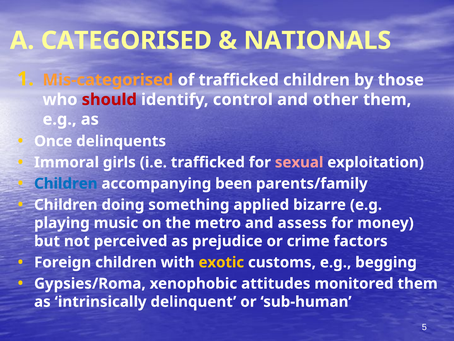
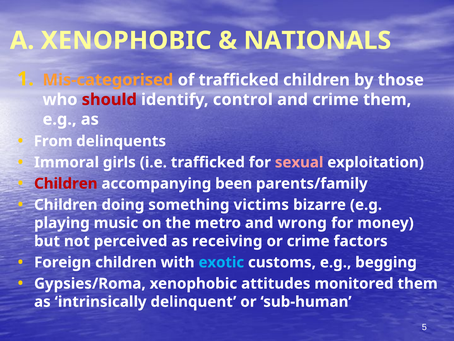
A CATEGORISED: CATEGORISED -> XENOPHOBIC (126, 40)
and other: other -> crime (336, 99)
Once: Once -> From (53, 141)
Children colour: blue -> red (66, 183)
applied: applied -> victims (261, 205)
assess: assess -> wrong (302, 223)
prejudice: prejudice -> receiving (227, 241)
exotic colour: yellow -> light blue (221, 262)
